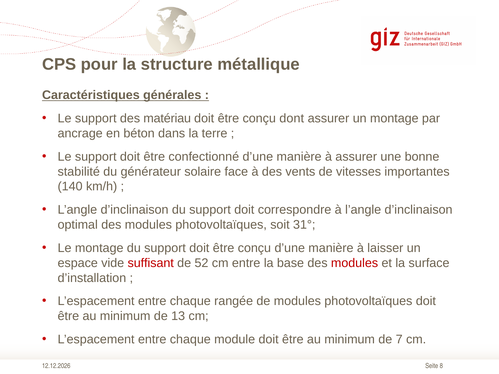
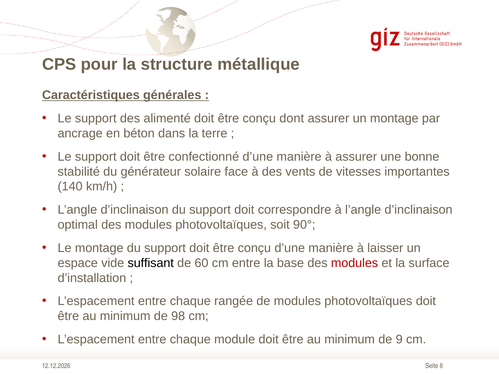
matériau: matériau -> alimenté (167, 118)
31°: 31° -> 90° (304, 225)
suffisant colour: red -> black (151, 263)
52: 52 -> 60 (202, 263)
13: 13 -> 98 (178, 316)
7: 7 -> 9 (399, 340)
